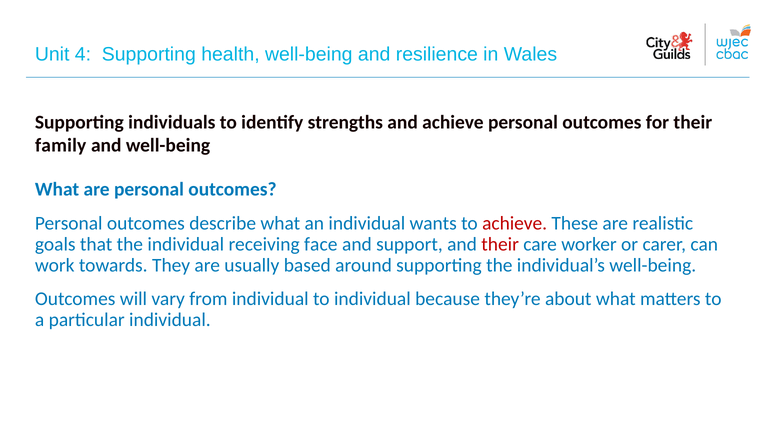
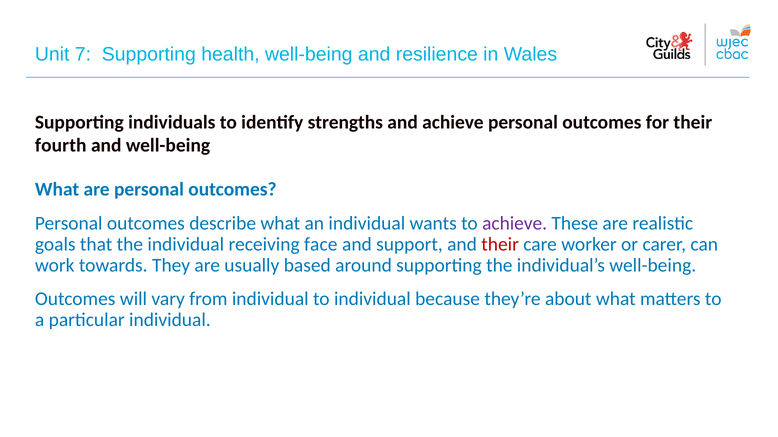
4: 4 -> 7 (83, 55)
family: family -> fourth (61, 146)
achieve colour: red -> purple (515, 224)
